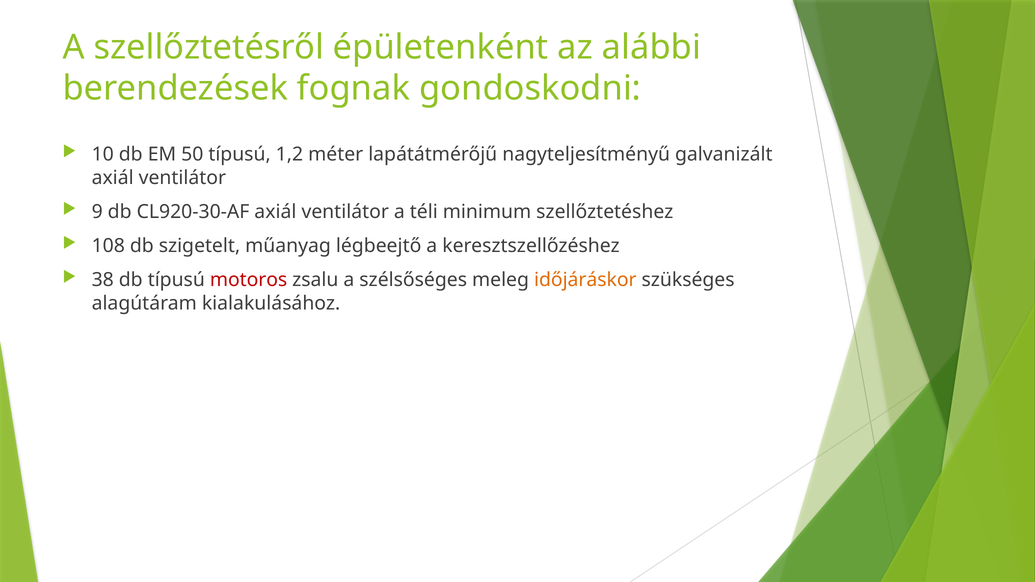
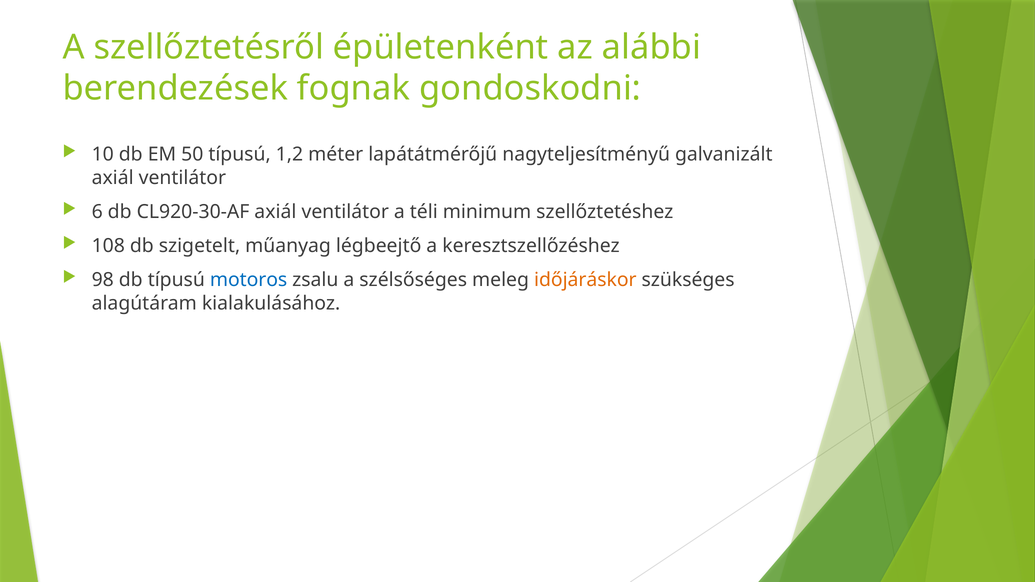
9: 9 -> 6 (97, 212)
38: 38 -> 98 (103, 280)
motoros colour: red -> blue (249, 280)
